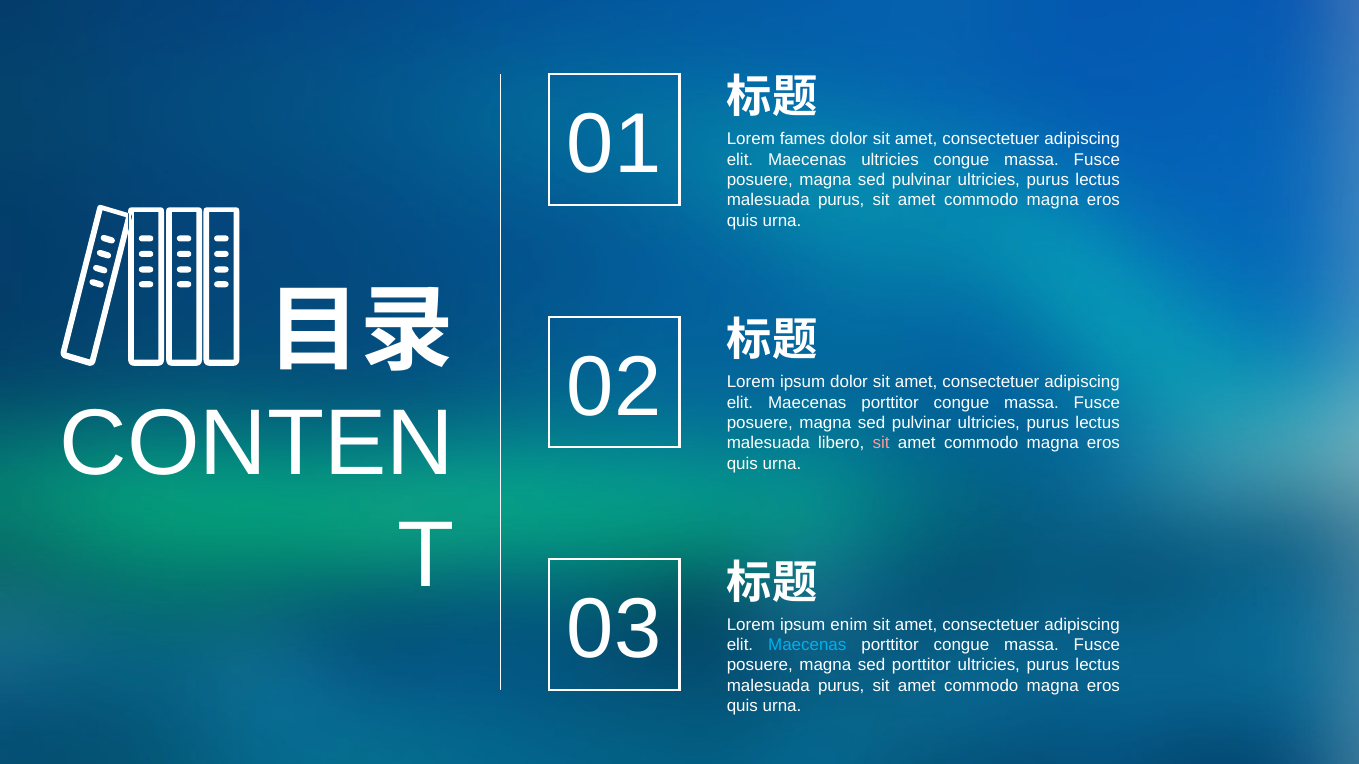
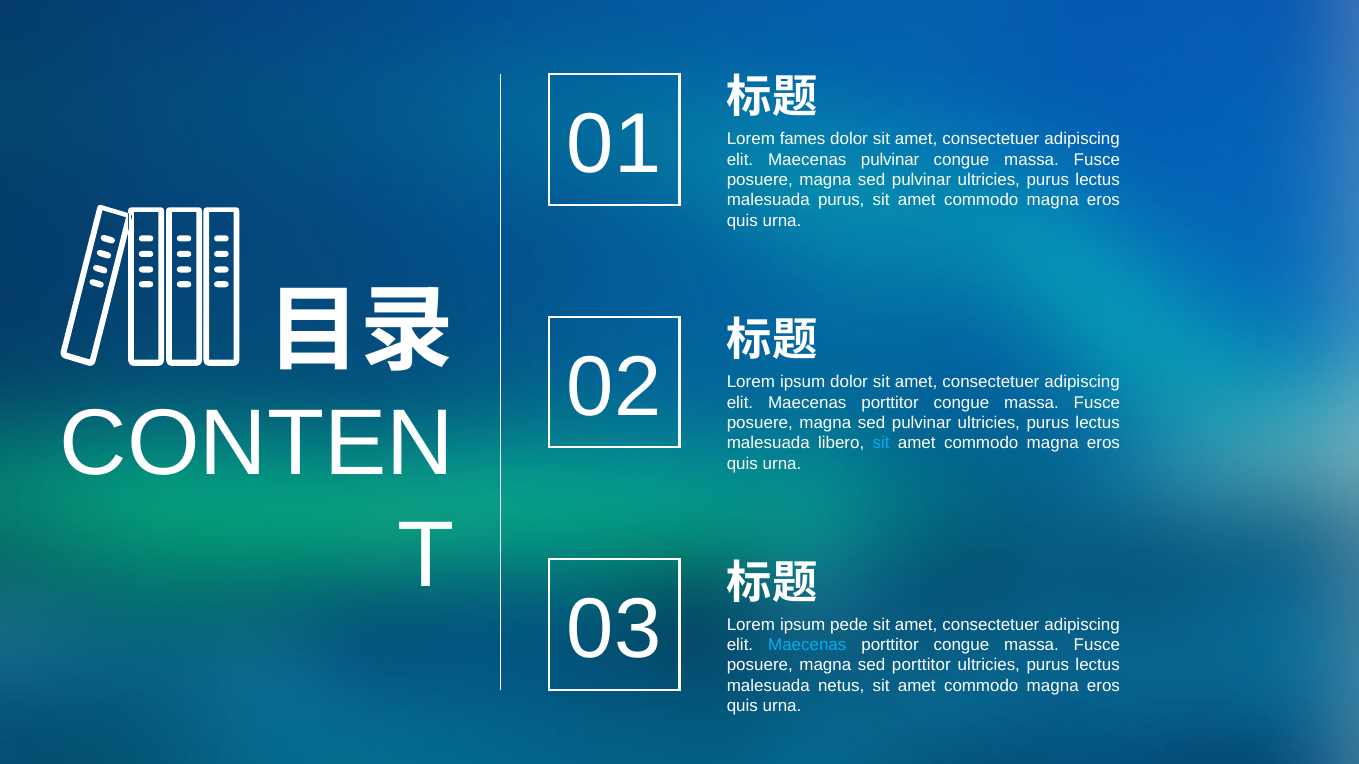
Maecenas ultricies: ultricies -> pulvinar (890, 160)
sit colour: pink -> light blue (881, 444)
enim: enim -> pede (849, 625)
purus: purus -> netus (841, 686)
